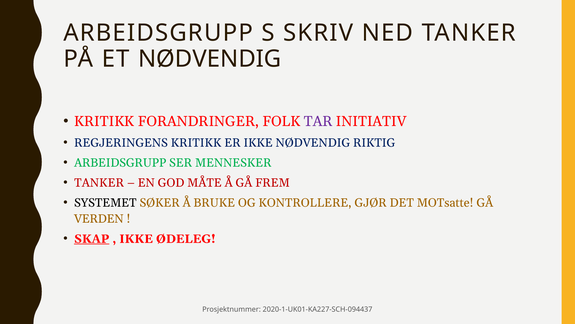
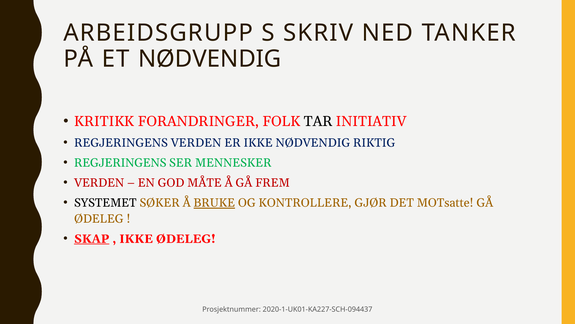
TAR colour: purple -> black (318, 121)
REGJERINGENS KRITIKK: KRITIKK -> VERDEN (196, 143)
ARBEIDSGRUPP: ARBEIDSGRUPP -> REGJERINGENS (120, 163)
TANKER: TANKER -> VERDEN (99, 183)
BRUKE underline: none -> present (214, 203)
VERDEN: VERDEN -> ØDELEG (99, 218)
